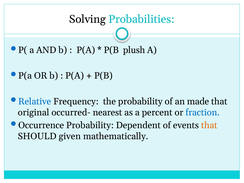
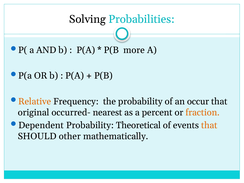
plush: plush -> more (134, 50)
Relative colour: blue -> orange (35, 101)
made: made -> occur (198, 101)
fraction colour: blue -> orange (203, 112)
Occurrence: Occurrence -> Dependent (41, 125)
Dependent: Dependent -> Theoretical (138, 125)
given: given -> other (70, 136)
